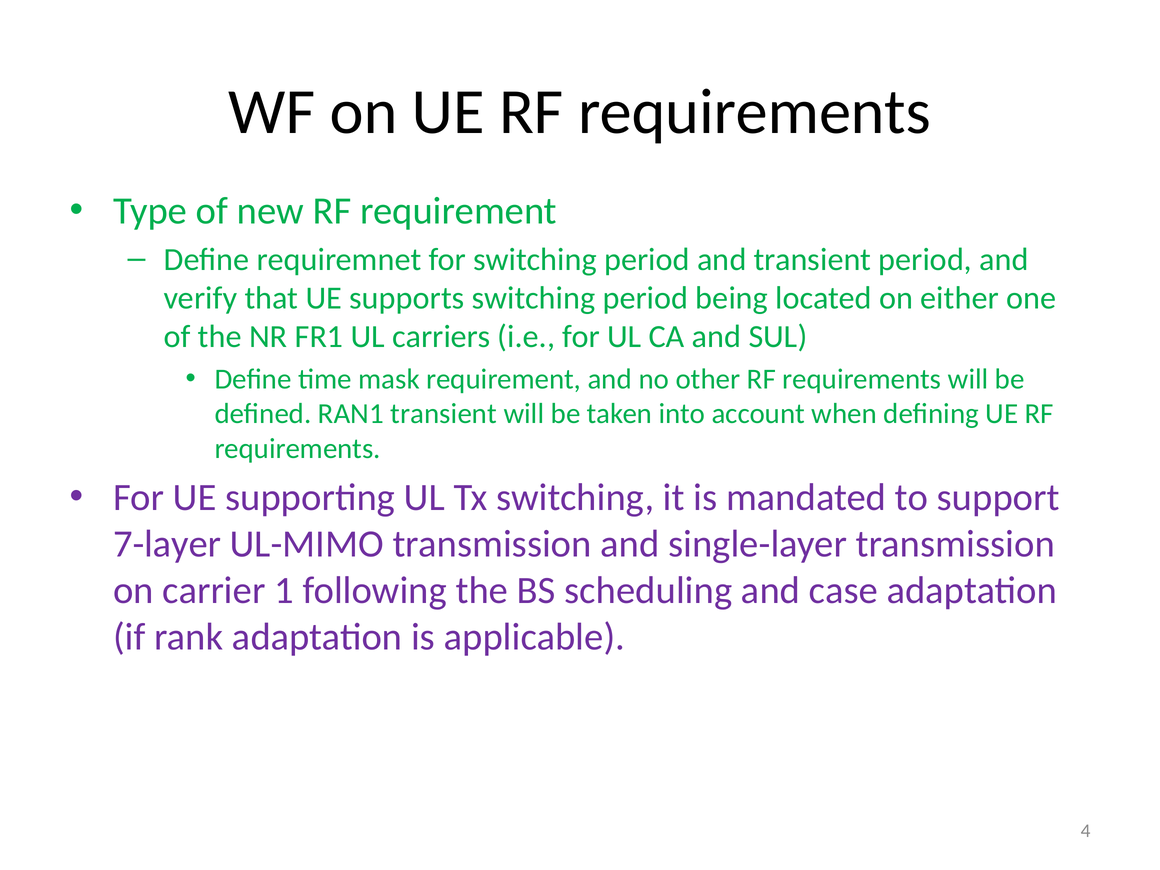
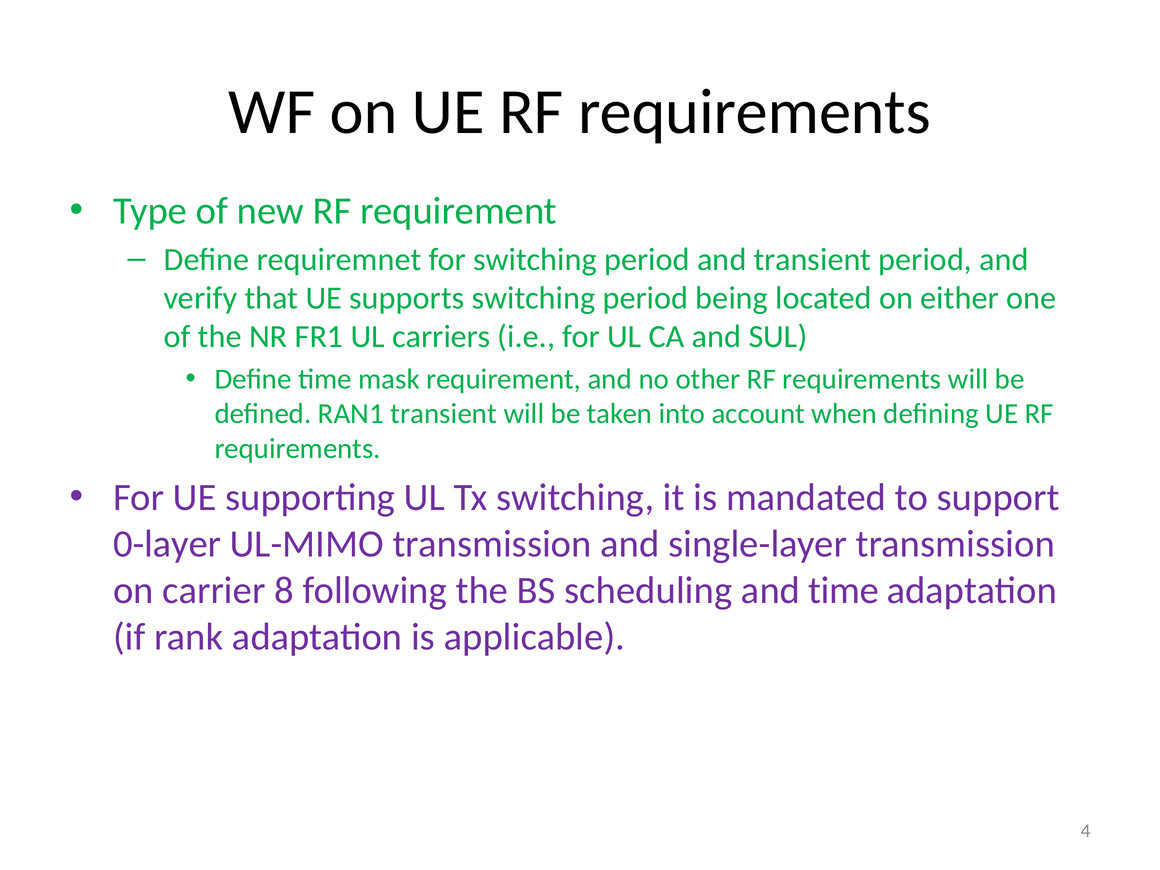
7-layer: 7-layer -> 0-layer (167, 544)
1: 1 -> 8 (284, 591)
and case: case -> time (844, 591)
